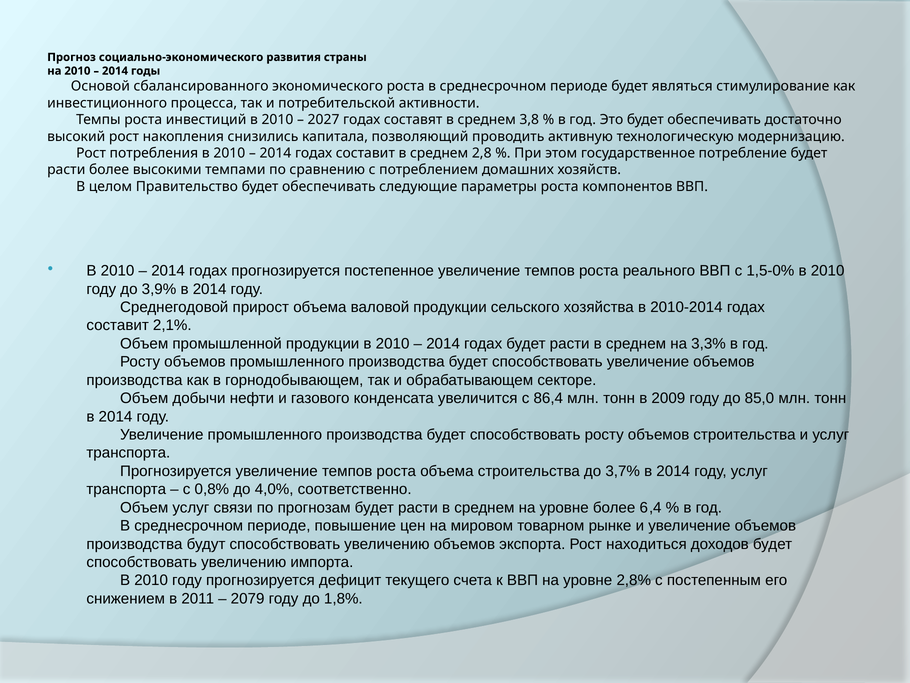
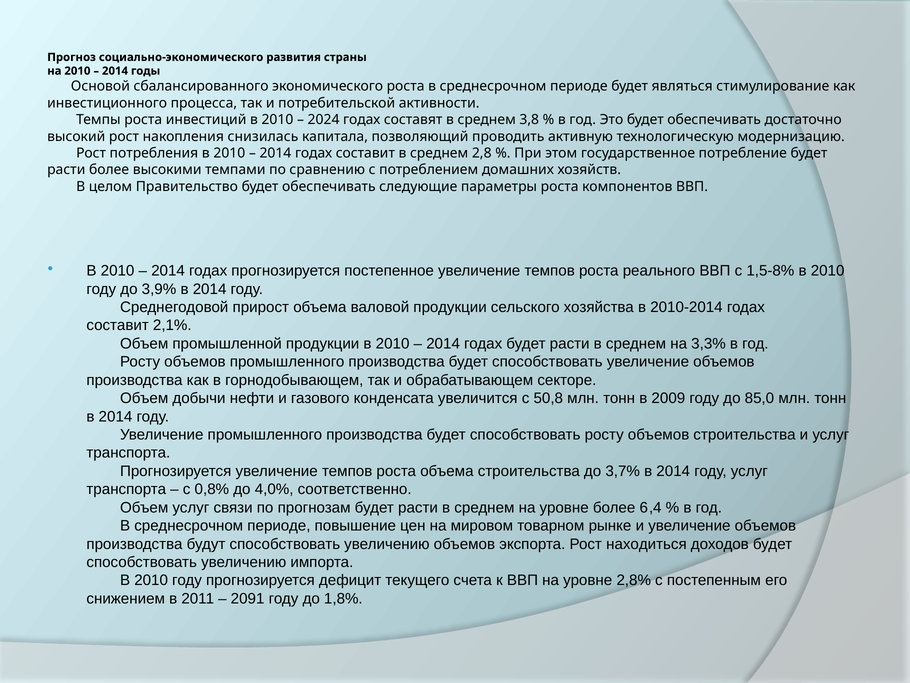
2027: 2027 -> 2024 (324, 120)
снизились: снизились -> снизилась (263, 136)
1,5-0%: 1,5-0% -> 1,5-8% (770, 271)
86,4: 86,4 -> 50,8 (548, 398)
2079: 2079 -> 2091 (248, 598)
